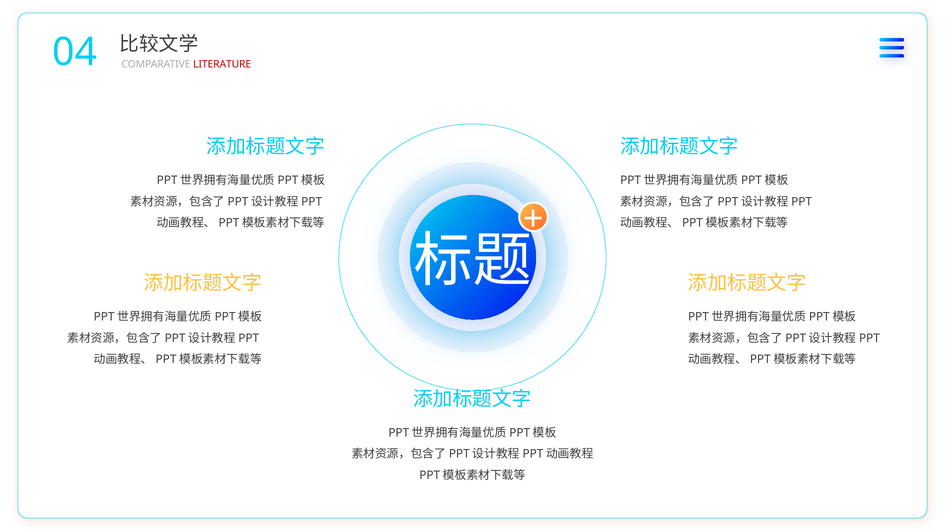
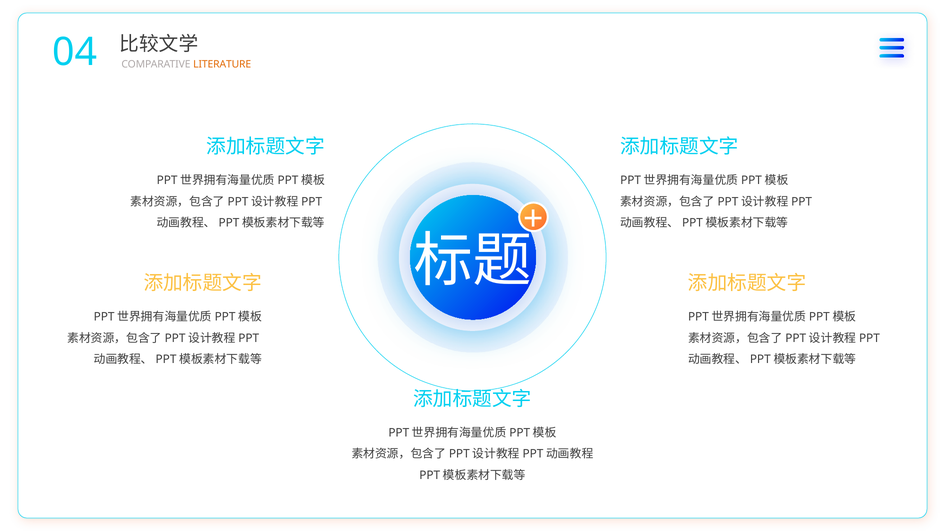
LITERATURE colour: red -> orange (222, 64)
